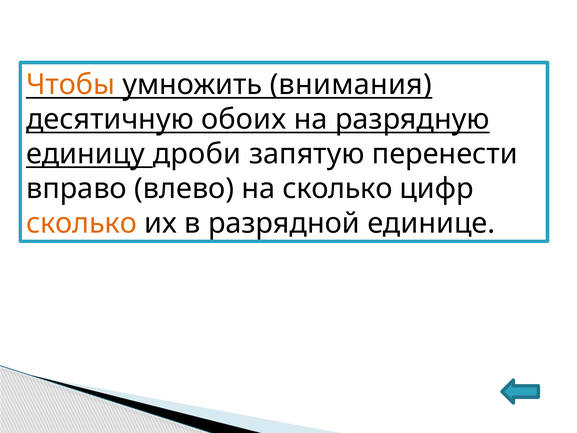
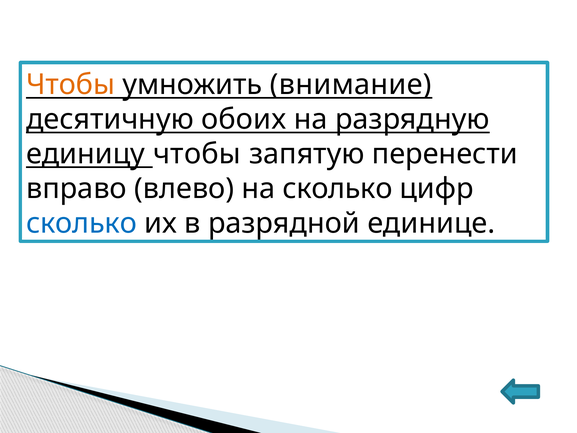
внимания: внимания -> внимание (351, 85)
единицу дроби: дроби -> чтобы (197, 154)
сколько colour: orange -> blue (81, 223)
